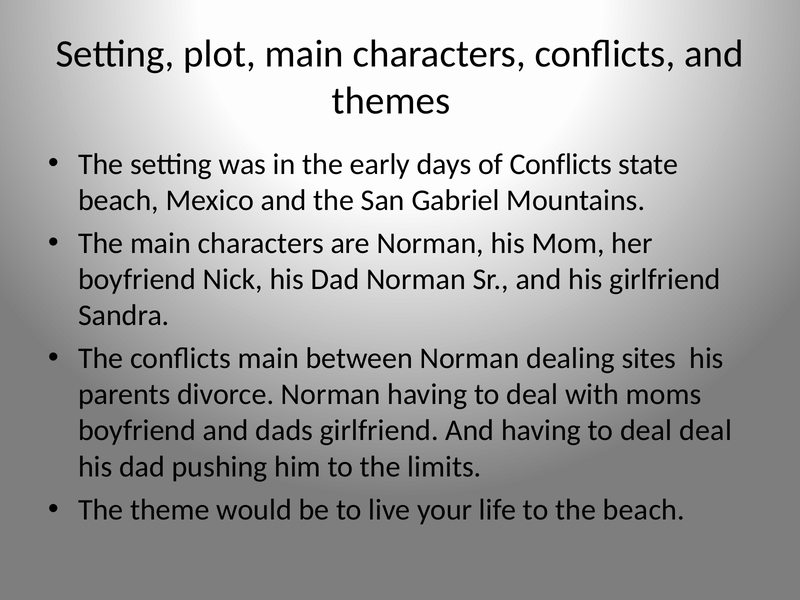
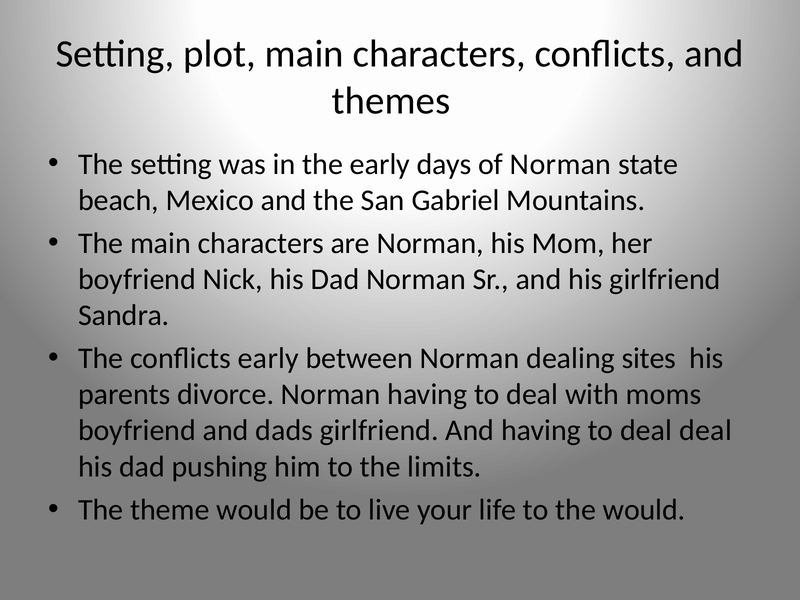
of Conflicts: Conflicts -> Norman (561, 164)
conflicts main: main -> early (268, 359)
the beach: beach -> would (644, 510)
